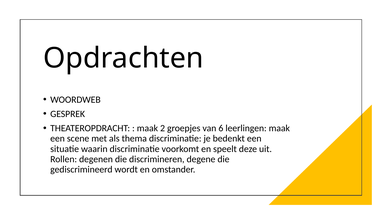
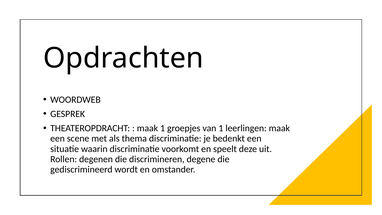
maak 2: 2 -> 1 (163, 128)
van 6: 6 -> 1 (221, 128)
